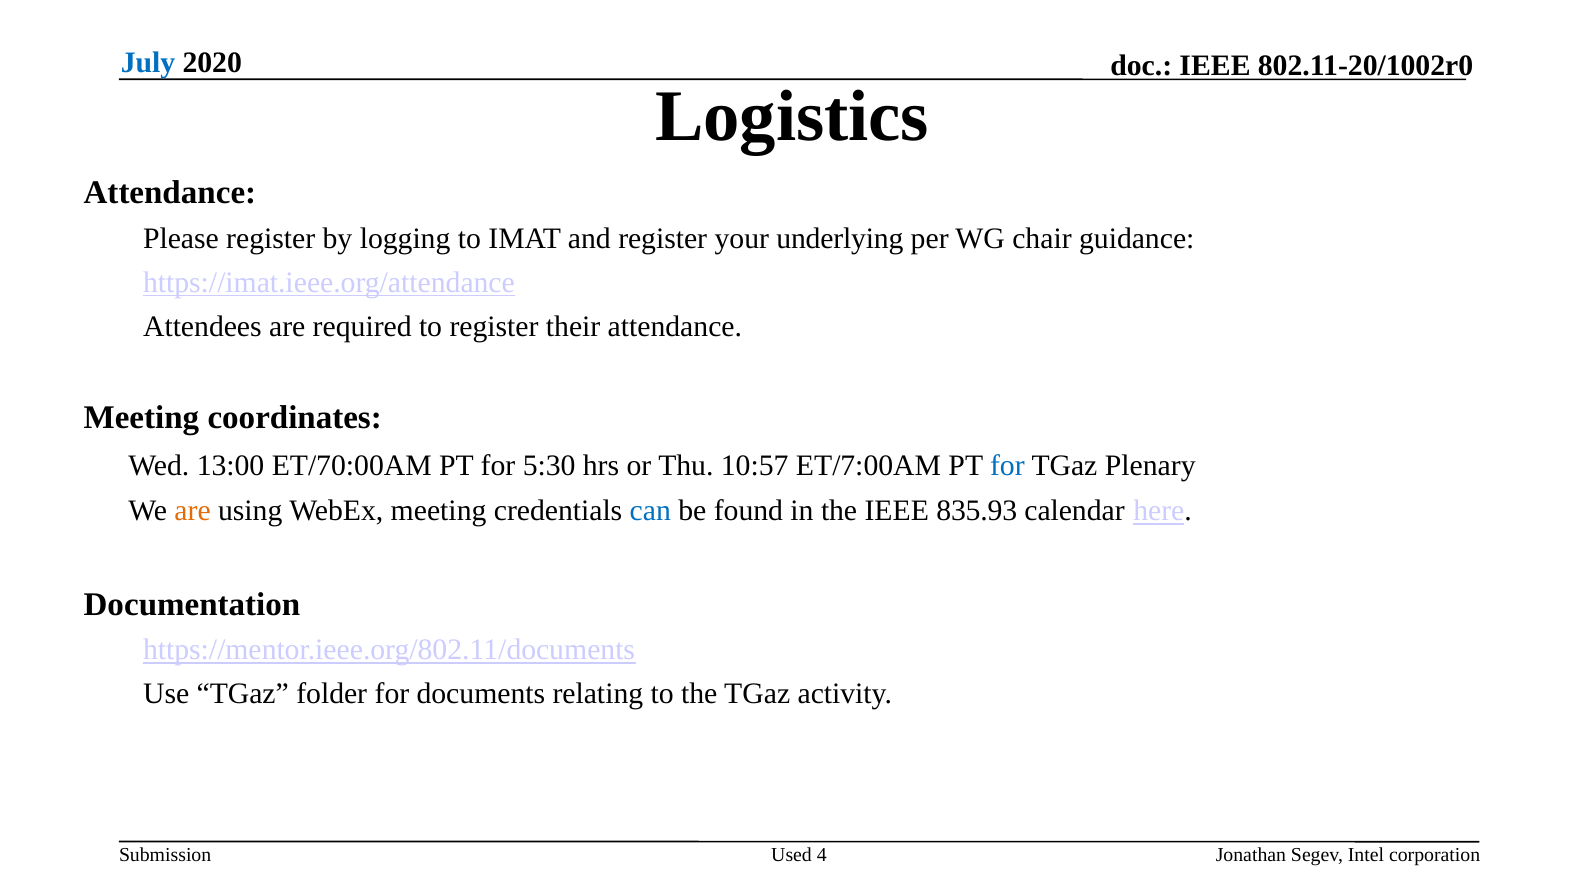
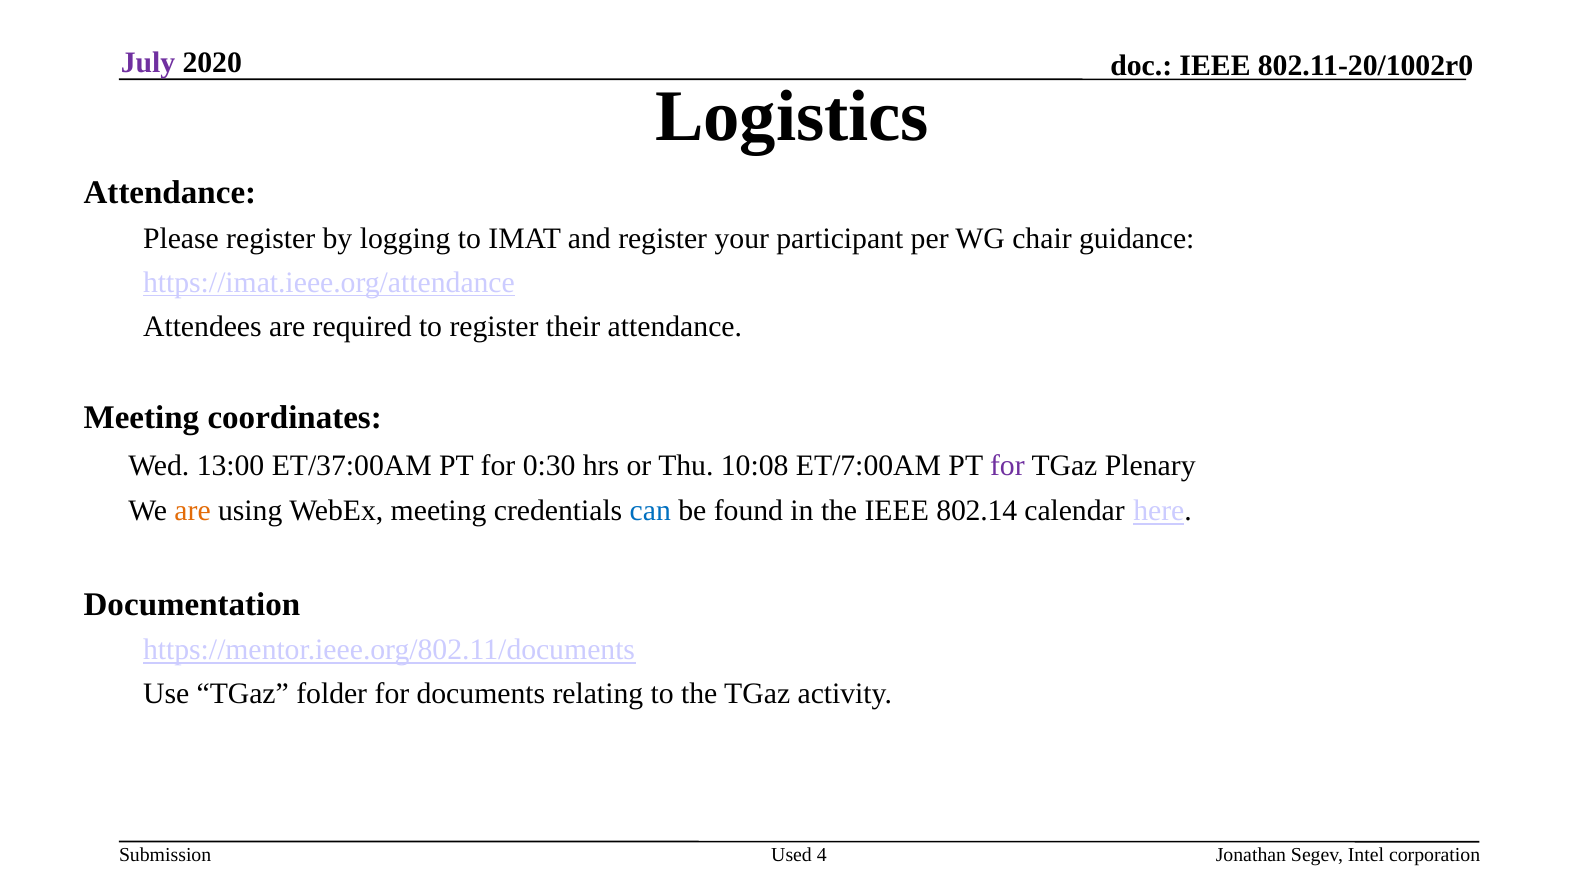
July colour: blue -> purple (148, 63)
underlying: underlying -> participant (840, 239)
ET/70:00AM: ET/70:00AM -> ET/37:00AM (352, 466)
5:30: 5:30 -> 0:30 (549, 466)
10:57: 10:57 -> 10:08 (755, 466)
for colour: blue -> purple (1007, 466)
835.93: 835.93 -> 802.14 (977, 511)
